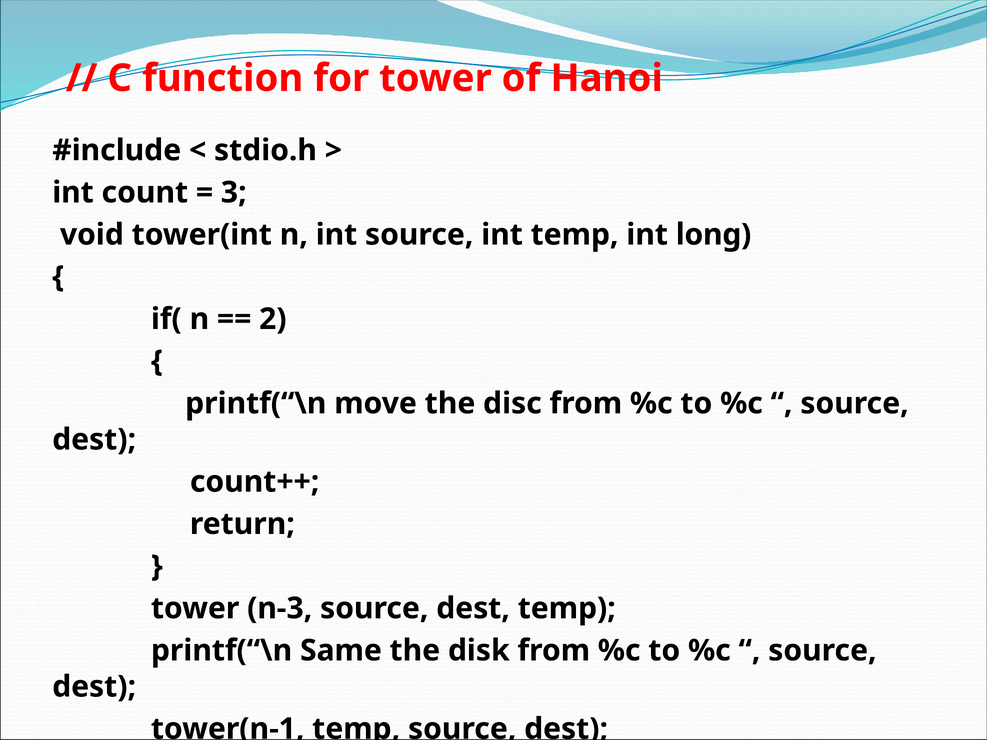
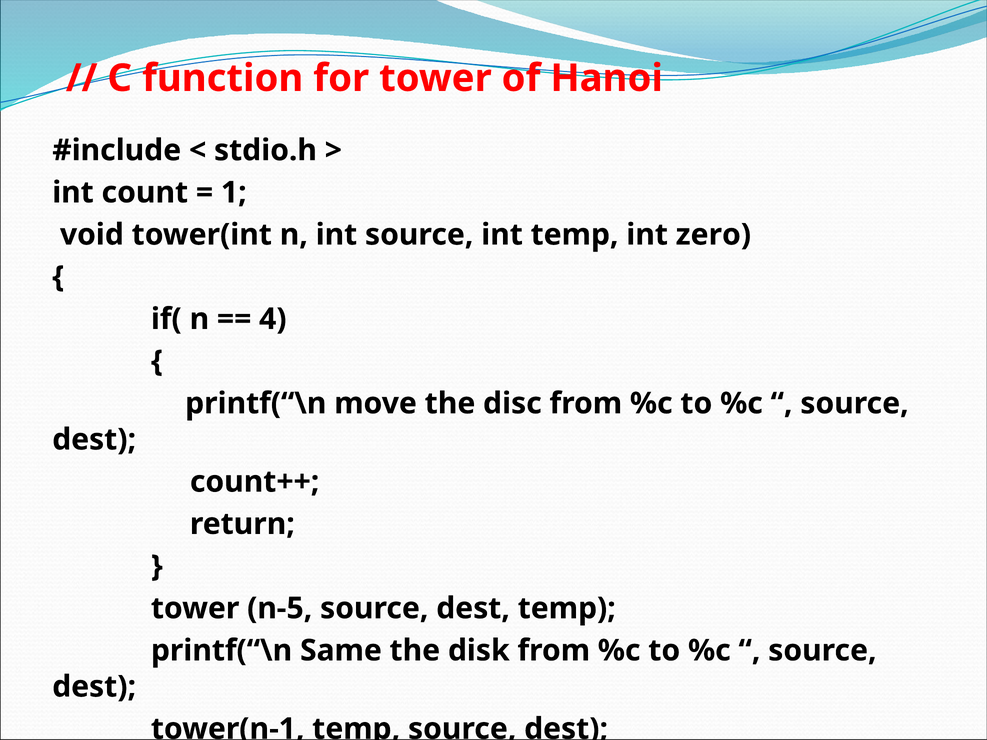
3: 3 -> 1 (234, 193)
long: long -> zero (713, 235)
2: 2 -> 4 (273, 319)
n-3: n-3 -> n-5 (280, 609)
